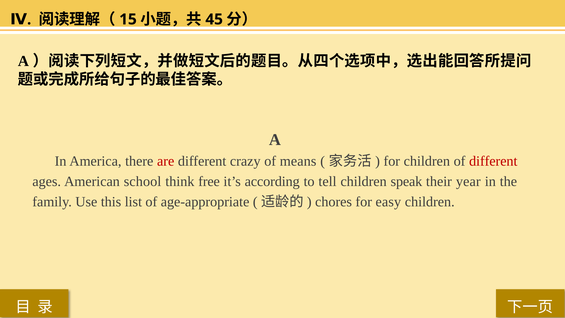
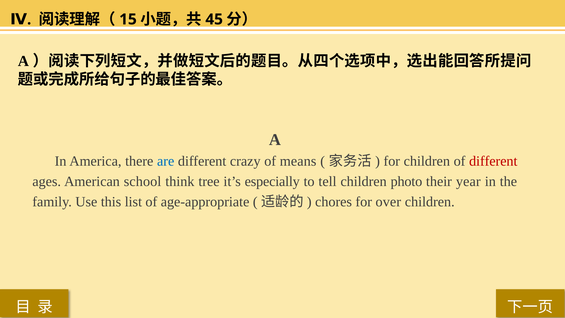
are colour: red -> blue (166, 161)
free: free -> tree (209, 182)
according: according -> especially (272, 182)
speak: speak -> photo (406, 182)
easy: easy -> over (388, 202)
